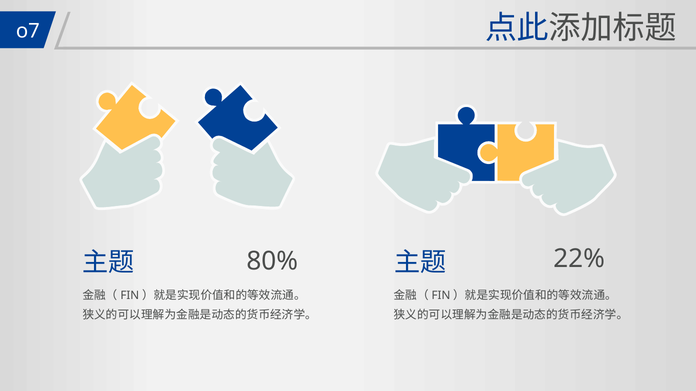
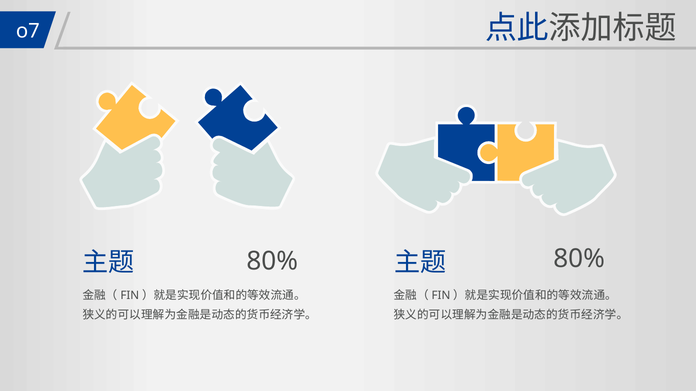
80% 22%: 22% -> 80% (579, 259)
